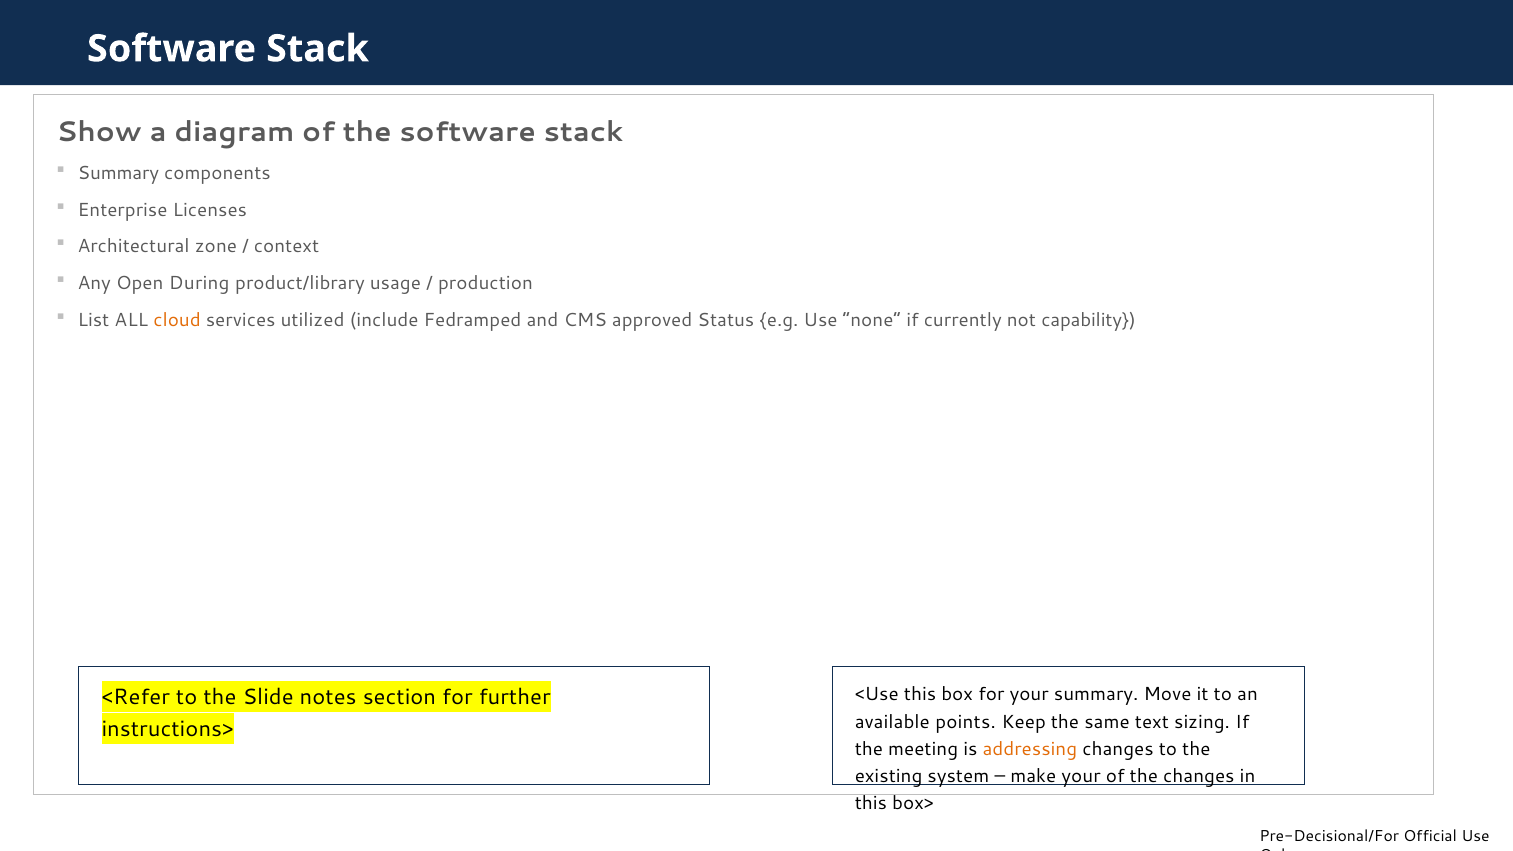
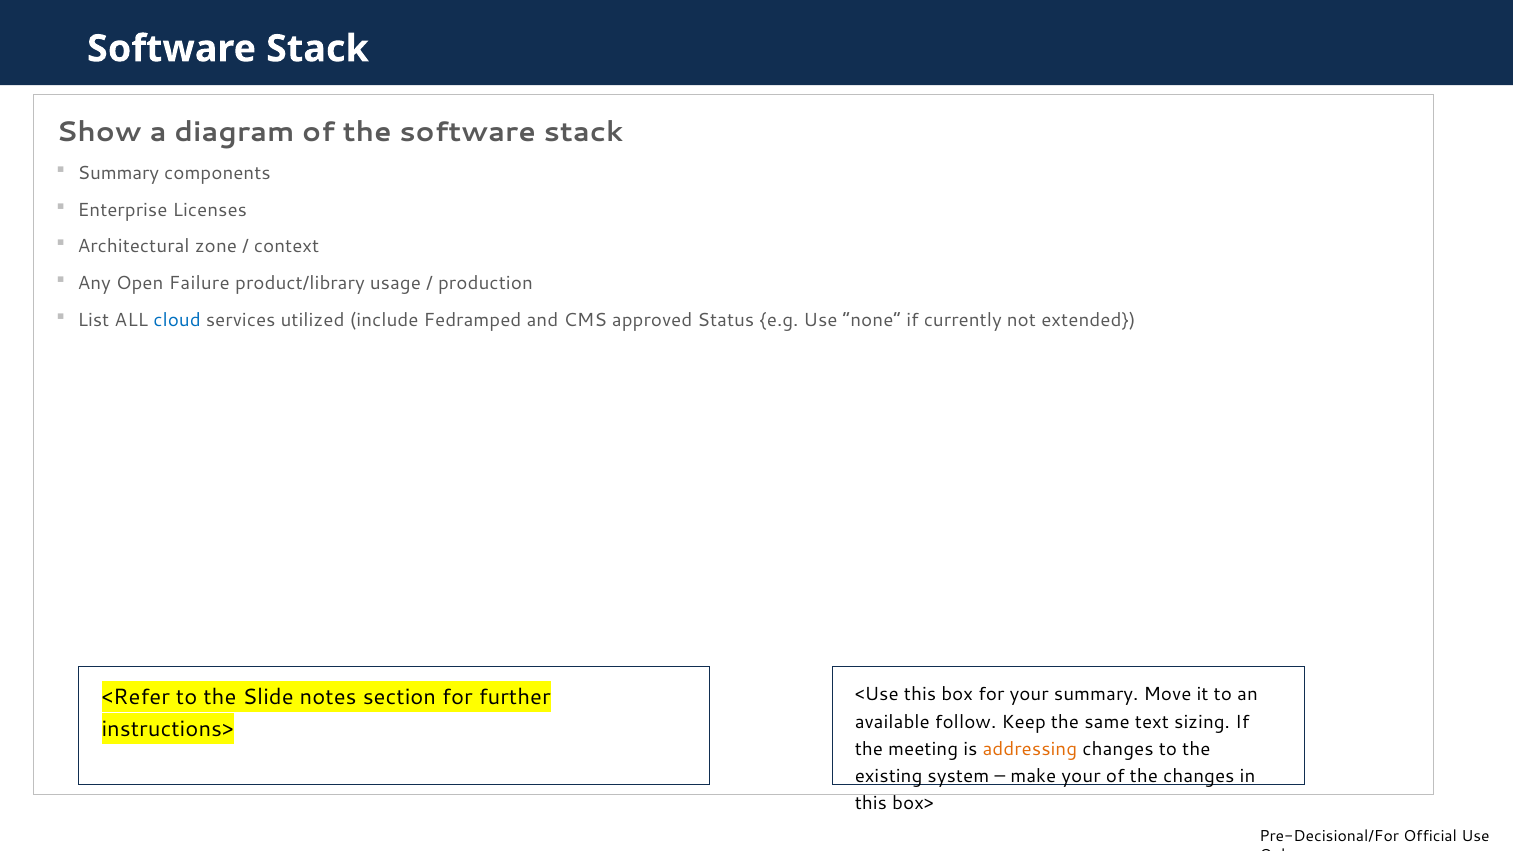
During: During -> Failure (199, 283)
cloud colour: orange -> blue (177, 320)
capability: capability -> extended (1089, 320)
points: points -> follow (966, 722)
